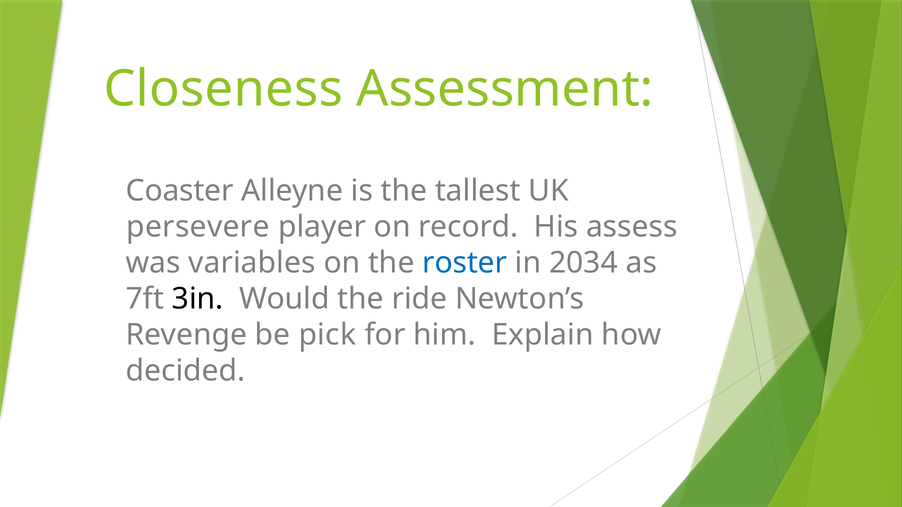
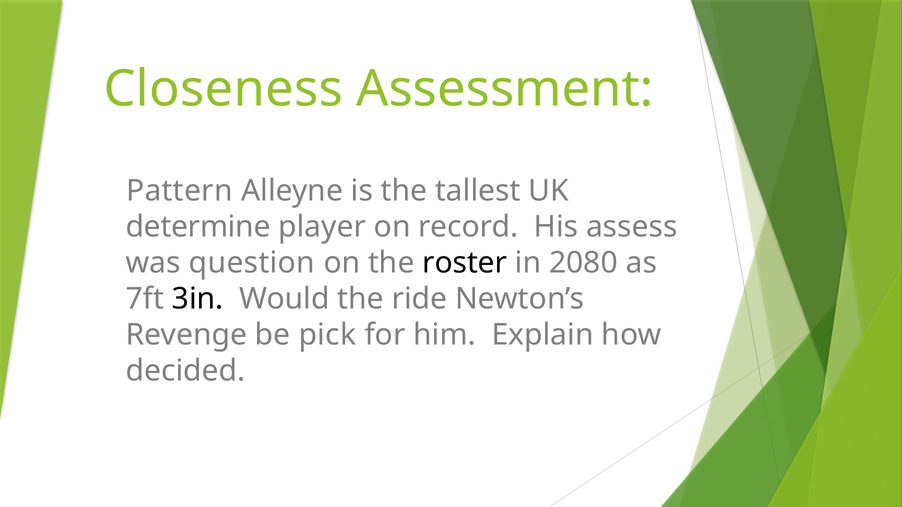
Coaster: Coaster -> Pattern (179, 191)
persevere: persevere -> determine (198, 227)
variables: variables -> question (252, 263)
roster colour: blue -> black (465, 263)
2034: 2034 -> 2080 (583, 263)
